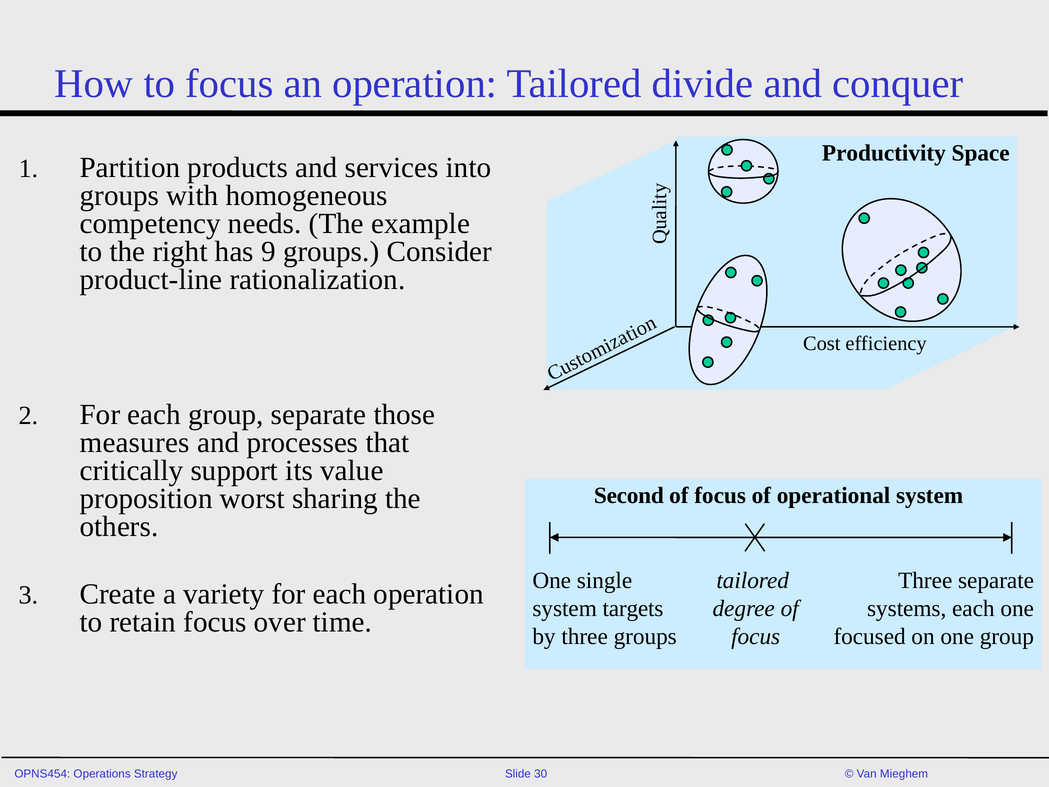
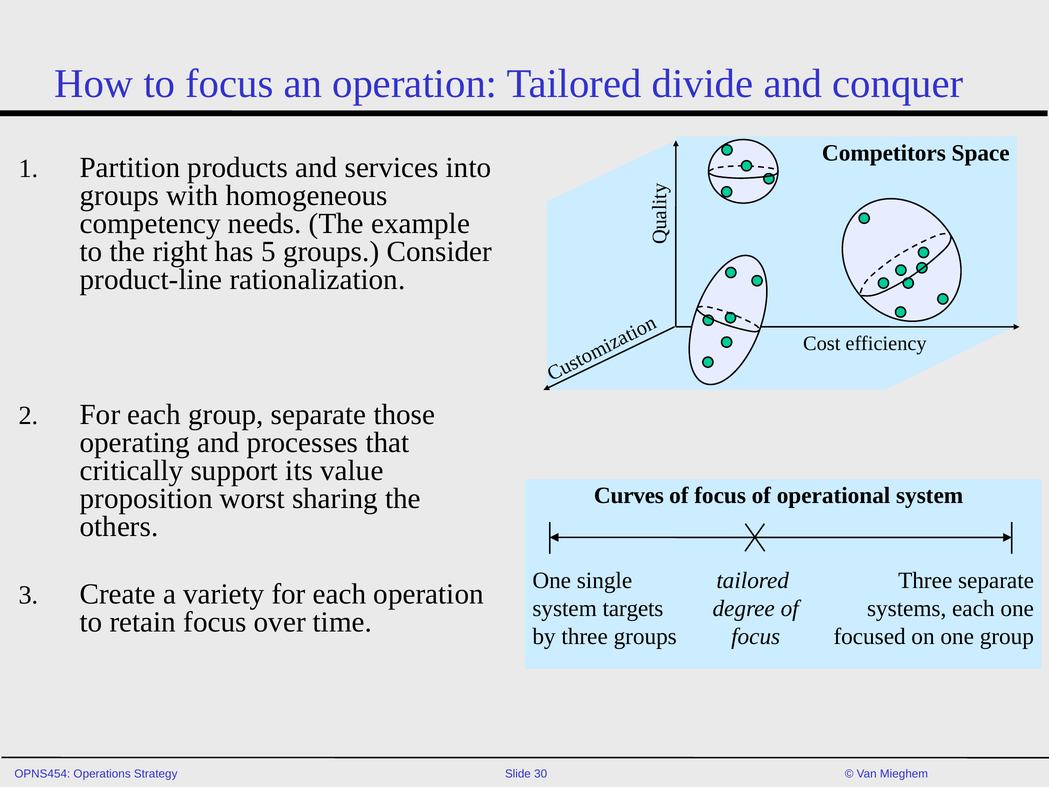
Productivity: Productivity -> Competitors (884, 153)
9: 9 -> 5 (268, 251)
measures: measures -> operating (135, 443)
Second: Second -> Curves (629, 495)
